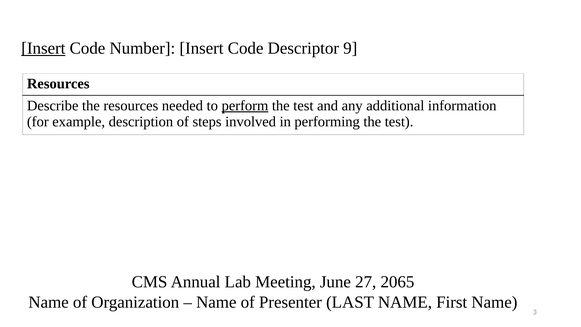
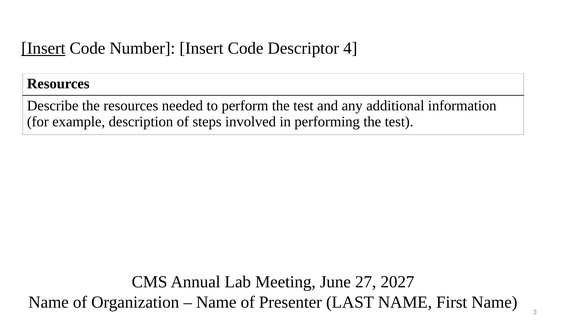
9: 9 -> 4 (350, 48)
perform underline: present -> none (245, 106)
2065: 2065 -> 2027 (397, 282)
